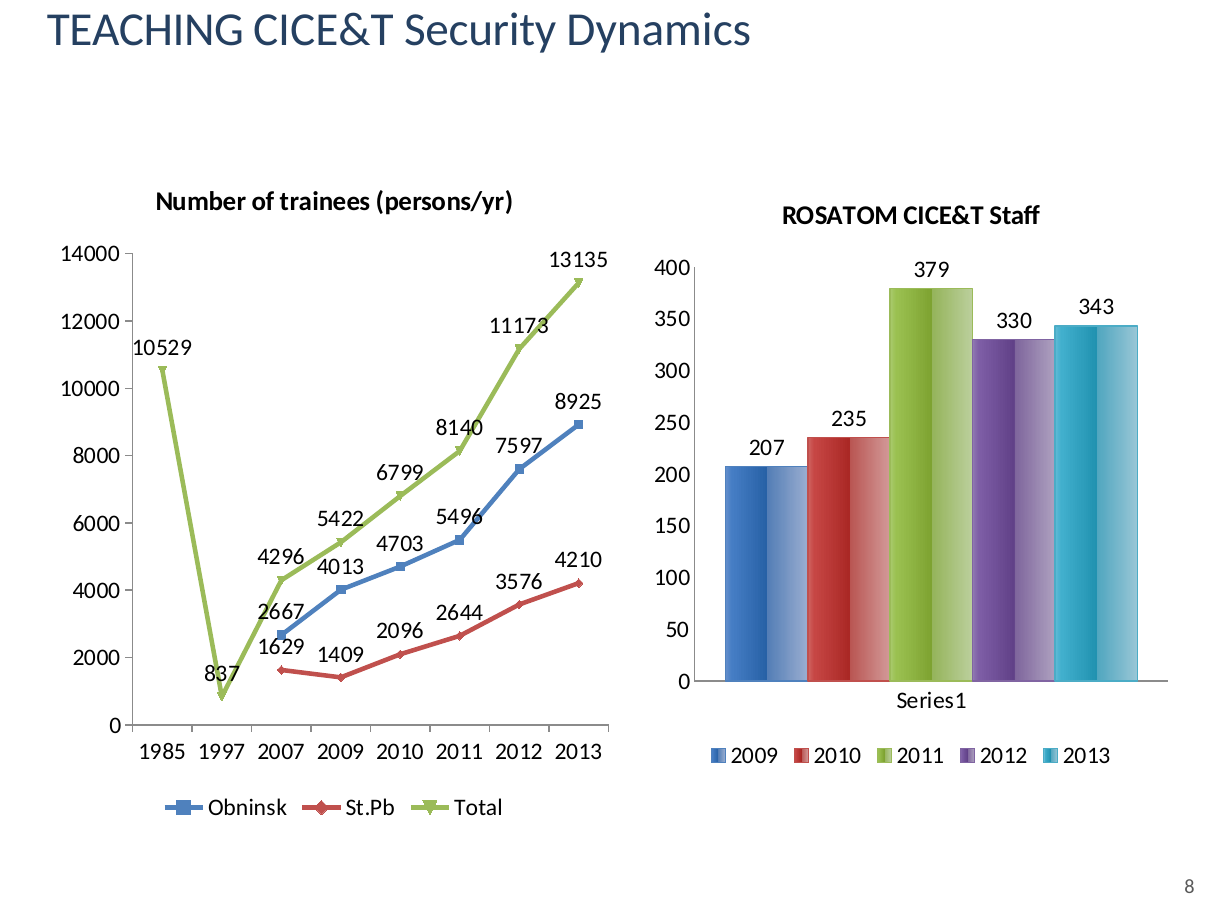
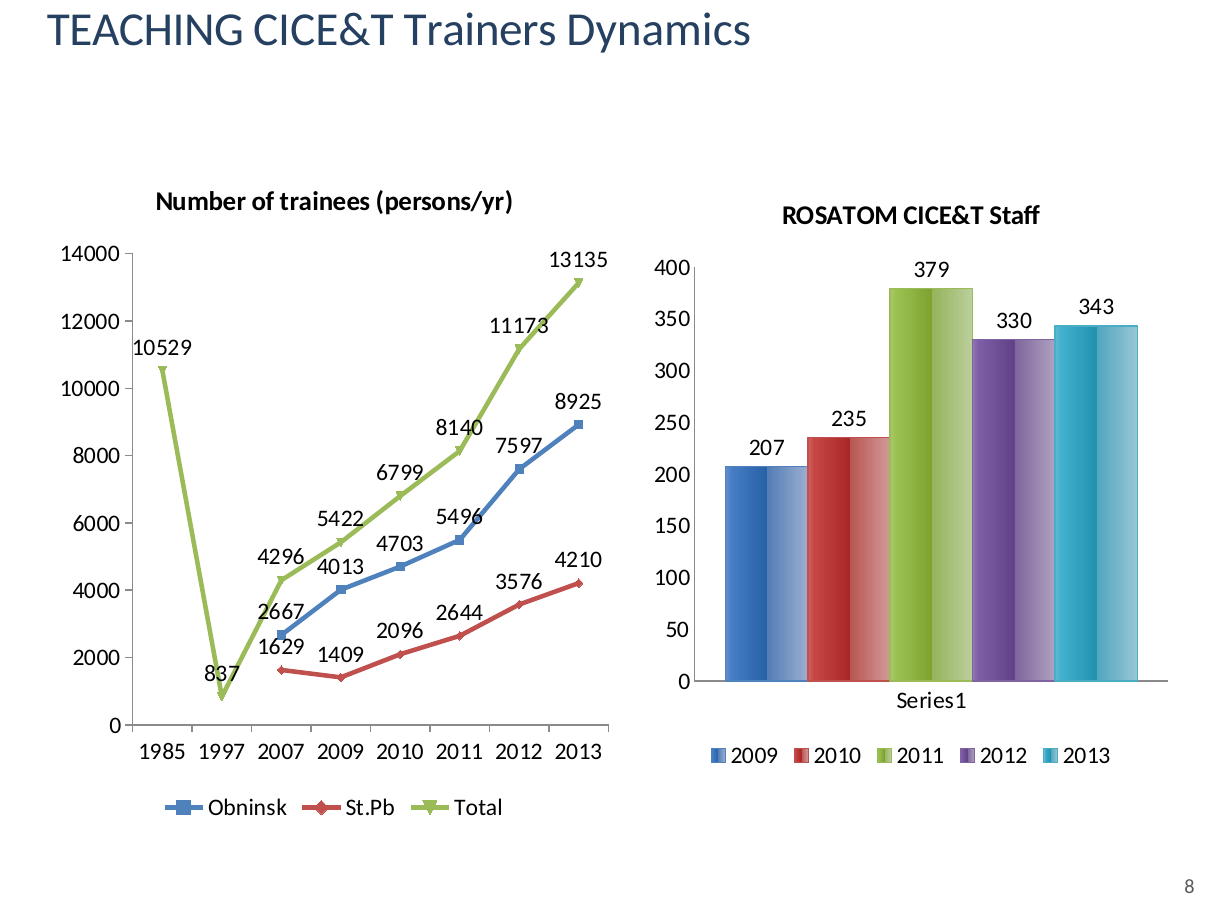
Security: Security -> Trainers (480, 30)
